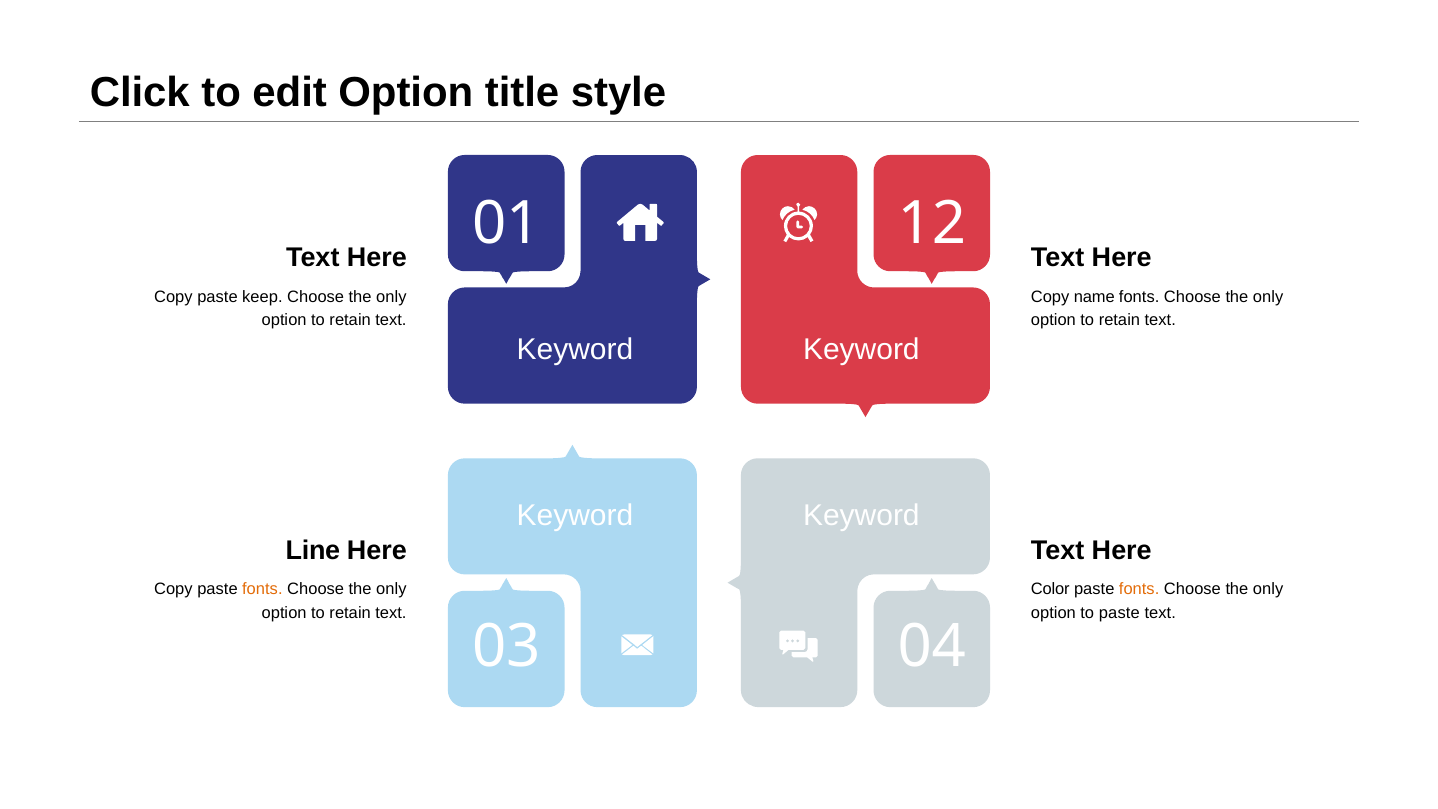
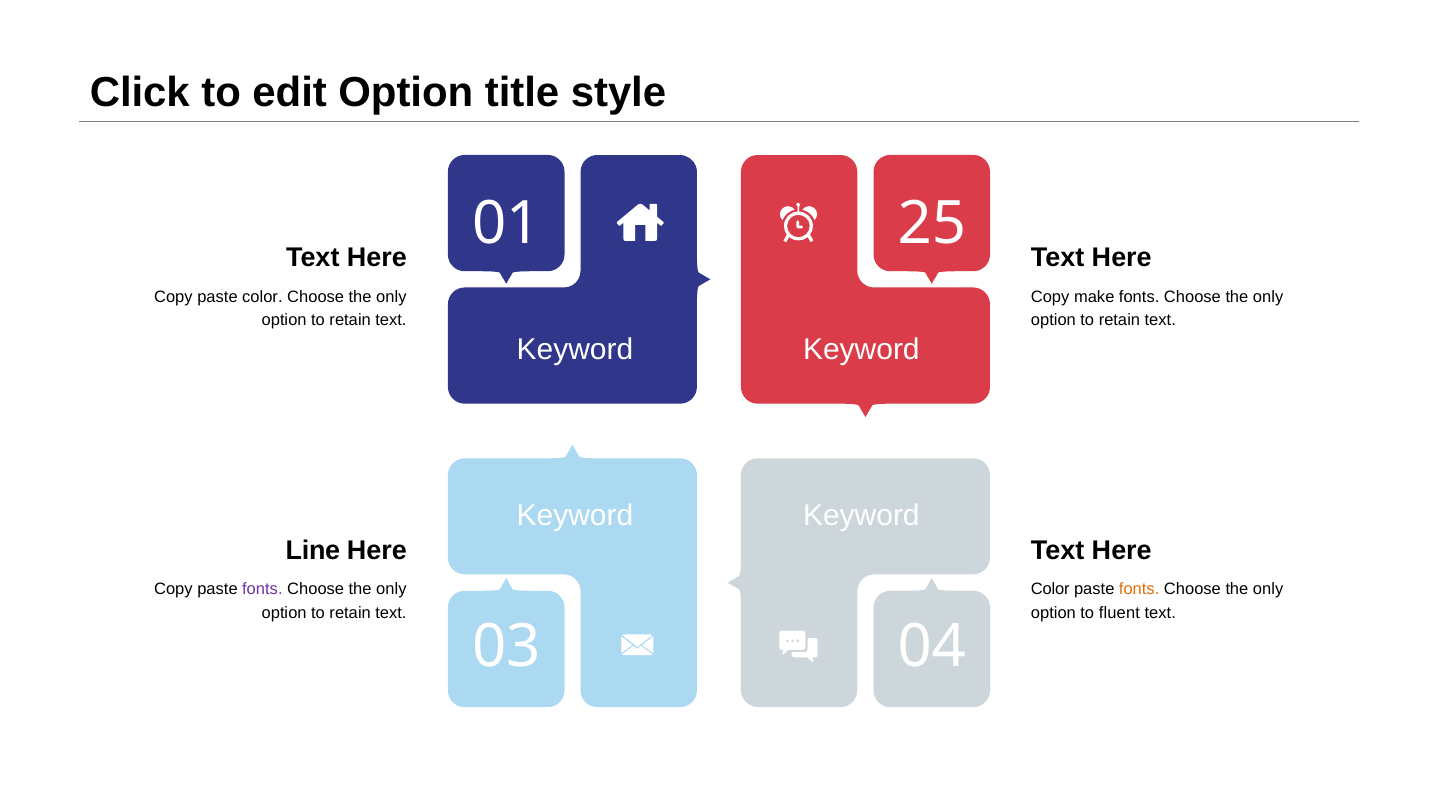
12: 12 -> 25 (932, 224)
paste keep: keep -> color (262, 297)
name: name -> make (1094, 297)
fonts colour: orange -> purple (262, 589)
to paste: paste -> fluent (1119, 613)
